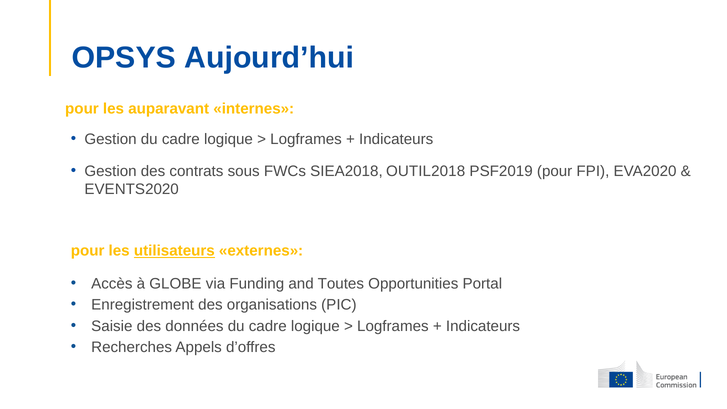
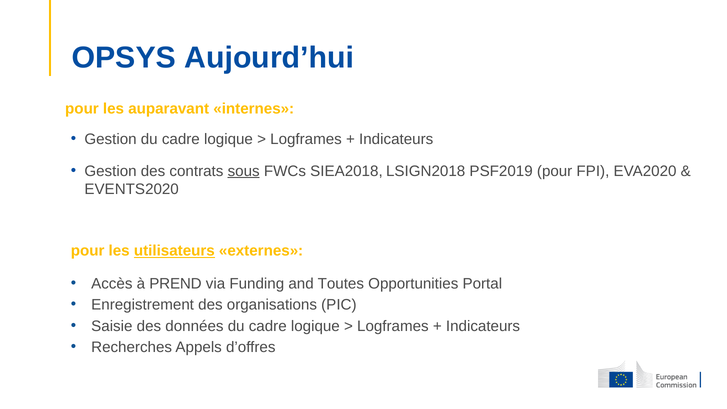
sous underline: none -> present (244, 171)
OUTIL2018: OUTIL2018 -> LSIGN2018 (426, 171)
GLOBE: GLOBE -> PREND (175, 284)
